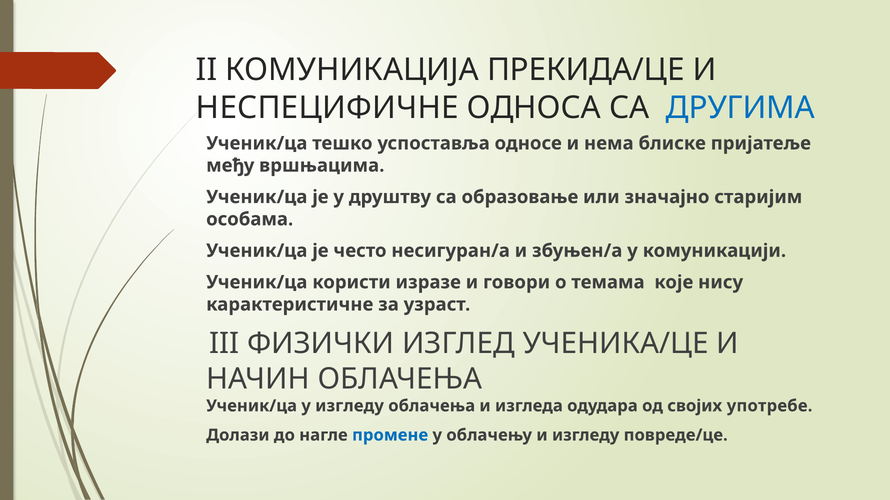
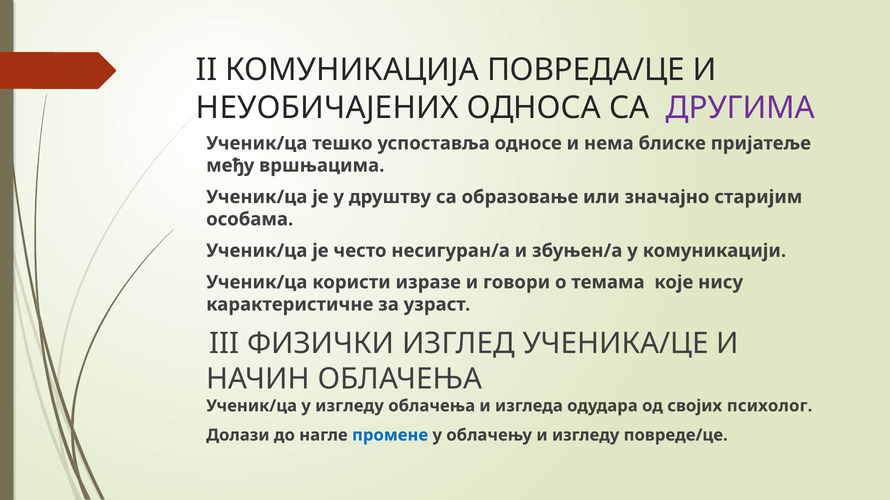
ПРЕКИДА/ЦЕ: ПРЕКИДА/ЦЕ -> ПОВРЕДА/ЦЕ (586, 70)
НЕСПЕЦИФИЧНЕ: НЕСПЕЦИФИЧНЕ -> НЕУОБИЧАЈЕНИХ (327, 108)
ДРУГИМА colour: blue -> purple (740, 108)
употребе: употребе -> психолог (770, 406)
